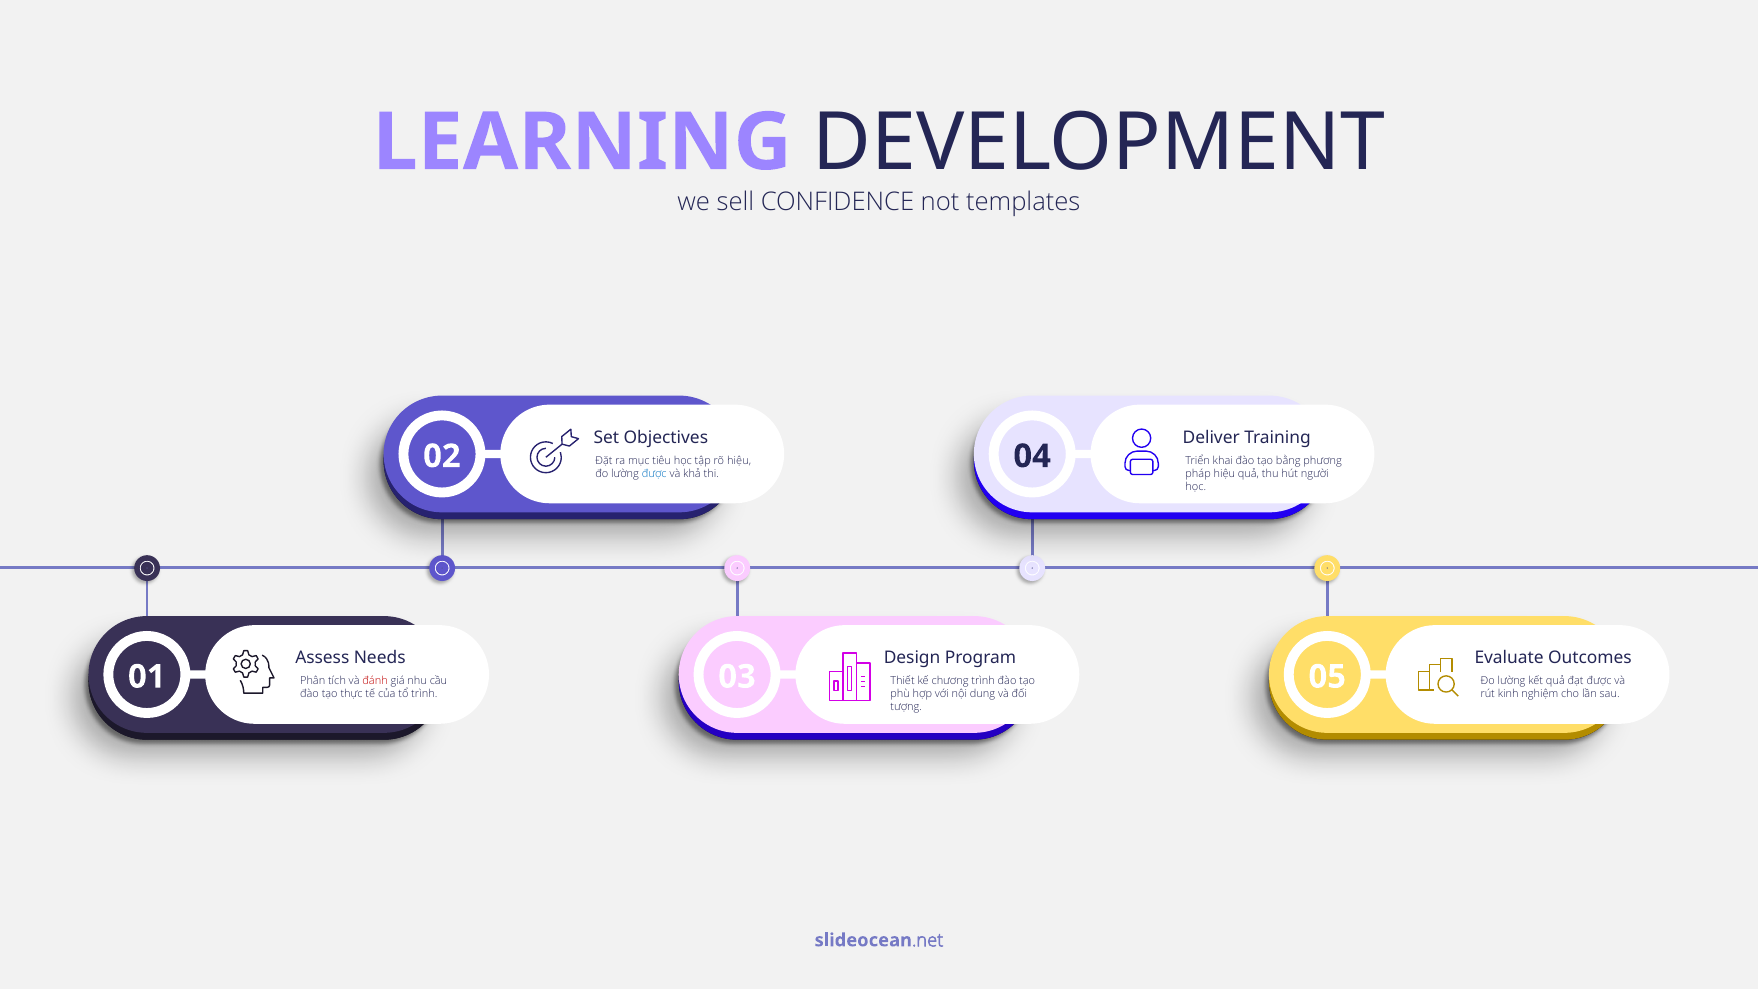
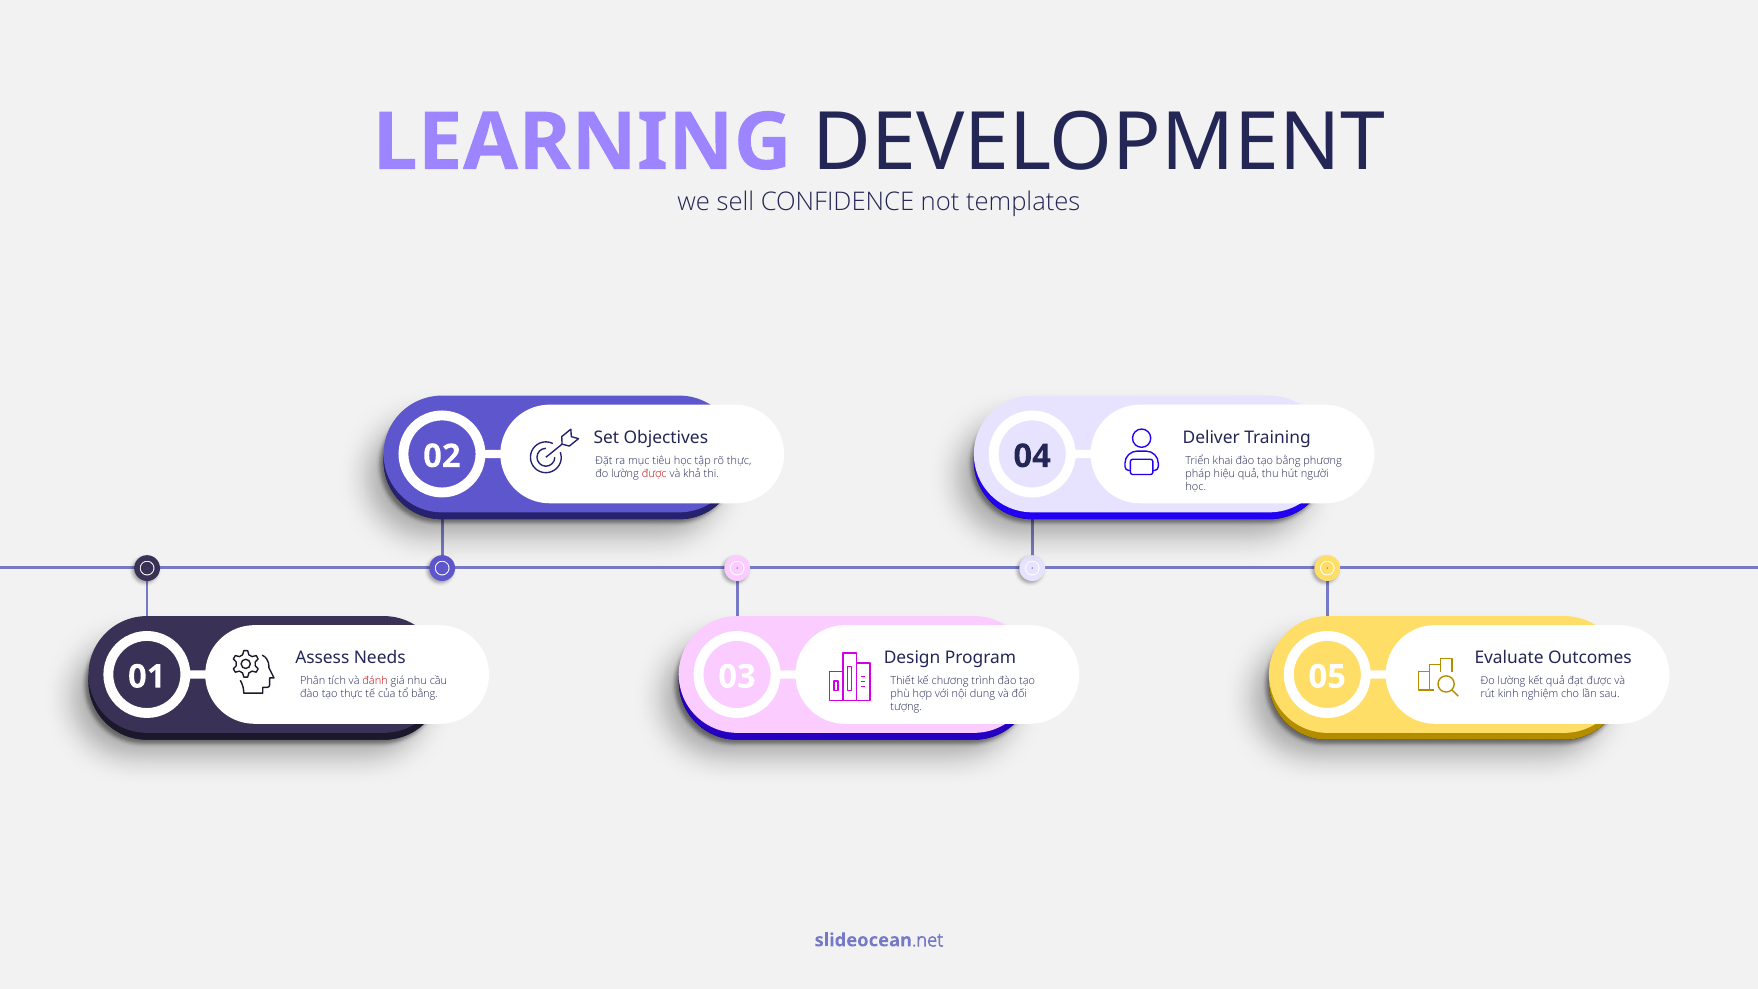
rõ hiệu: hiệu -> thực (739, 460)
được colour: blue -> red (654, 474)
tổ trình: trình -> bằng (424, 694)
